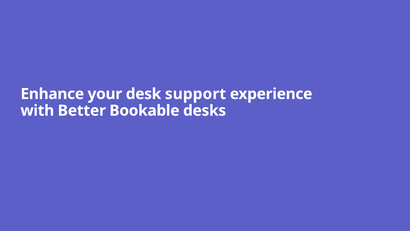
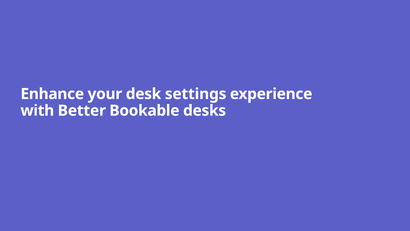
support: support -> settings (196, 94)
